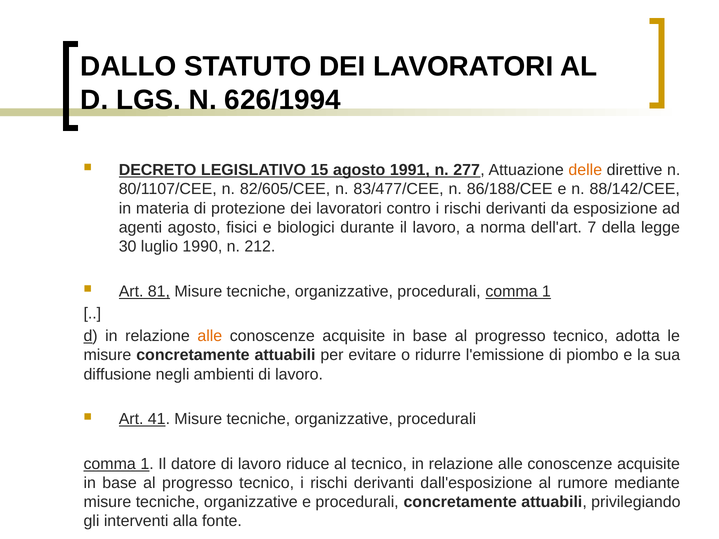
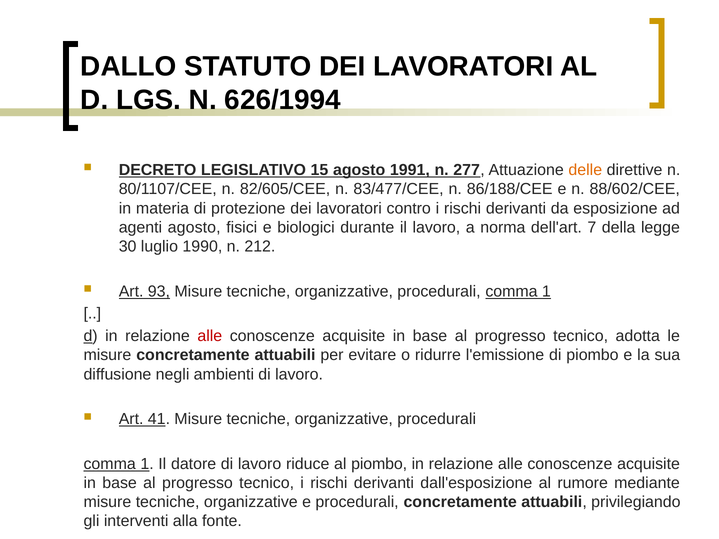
88/142/CEE: 88/142/CEE -> 88/602/CEE (635, 189)
81: 81 -> 93 (159, 291)
alle colour: orange -> red (210, 336)
al tecnico: tecnico -> piombo (379, 464)
